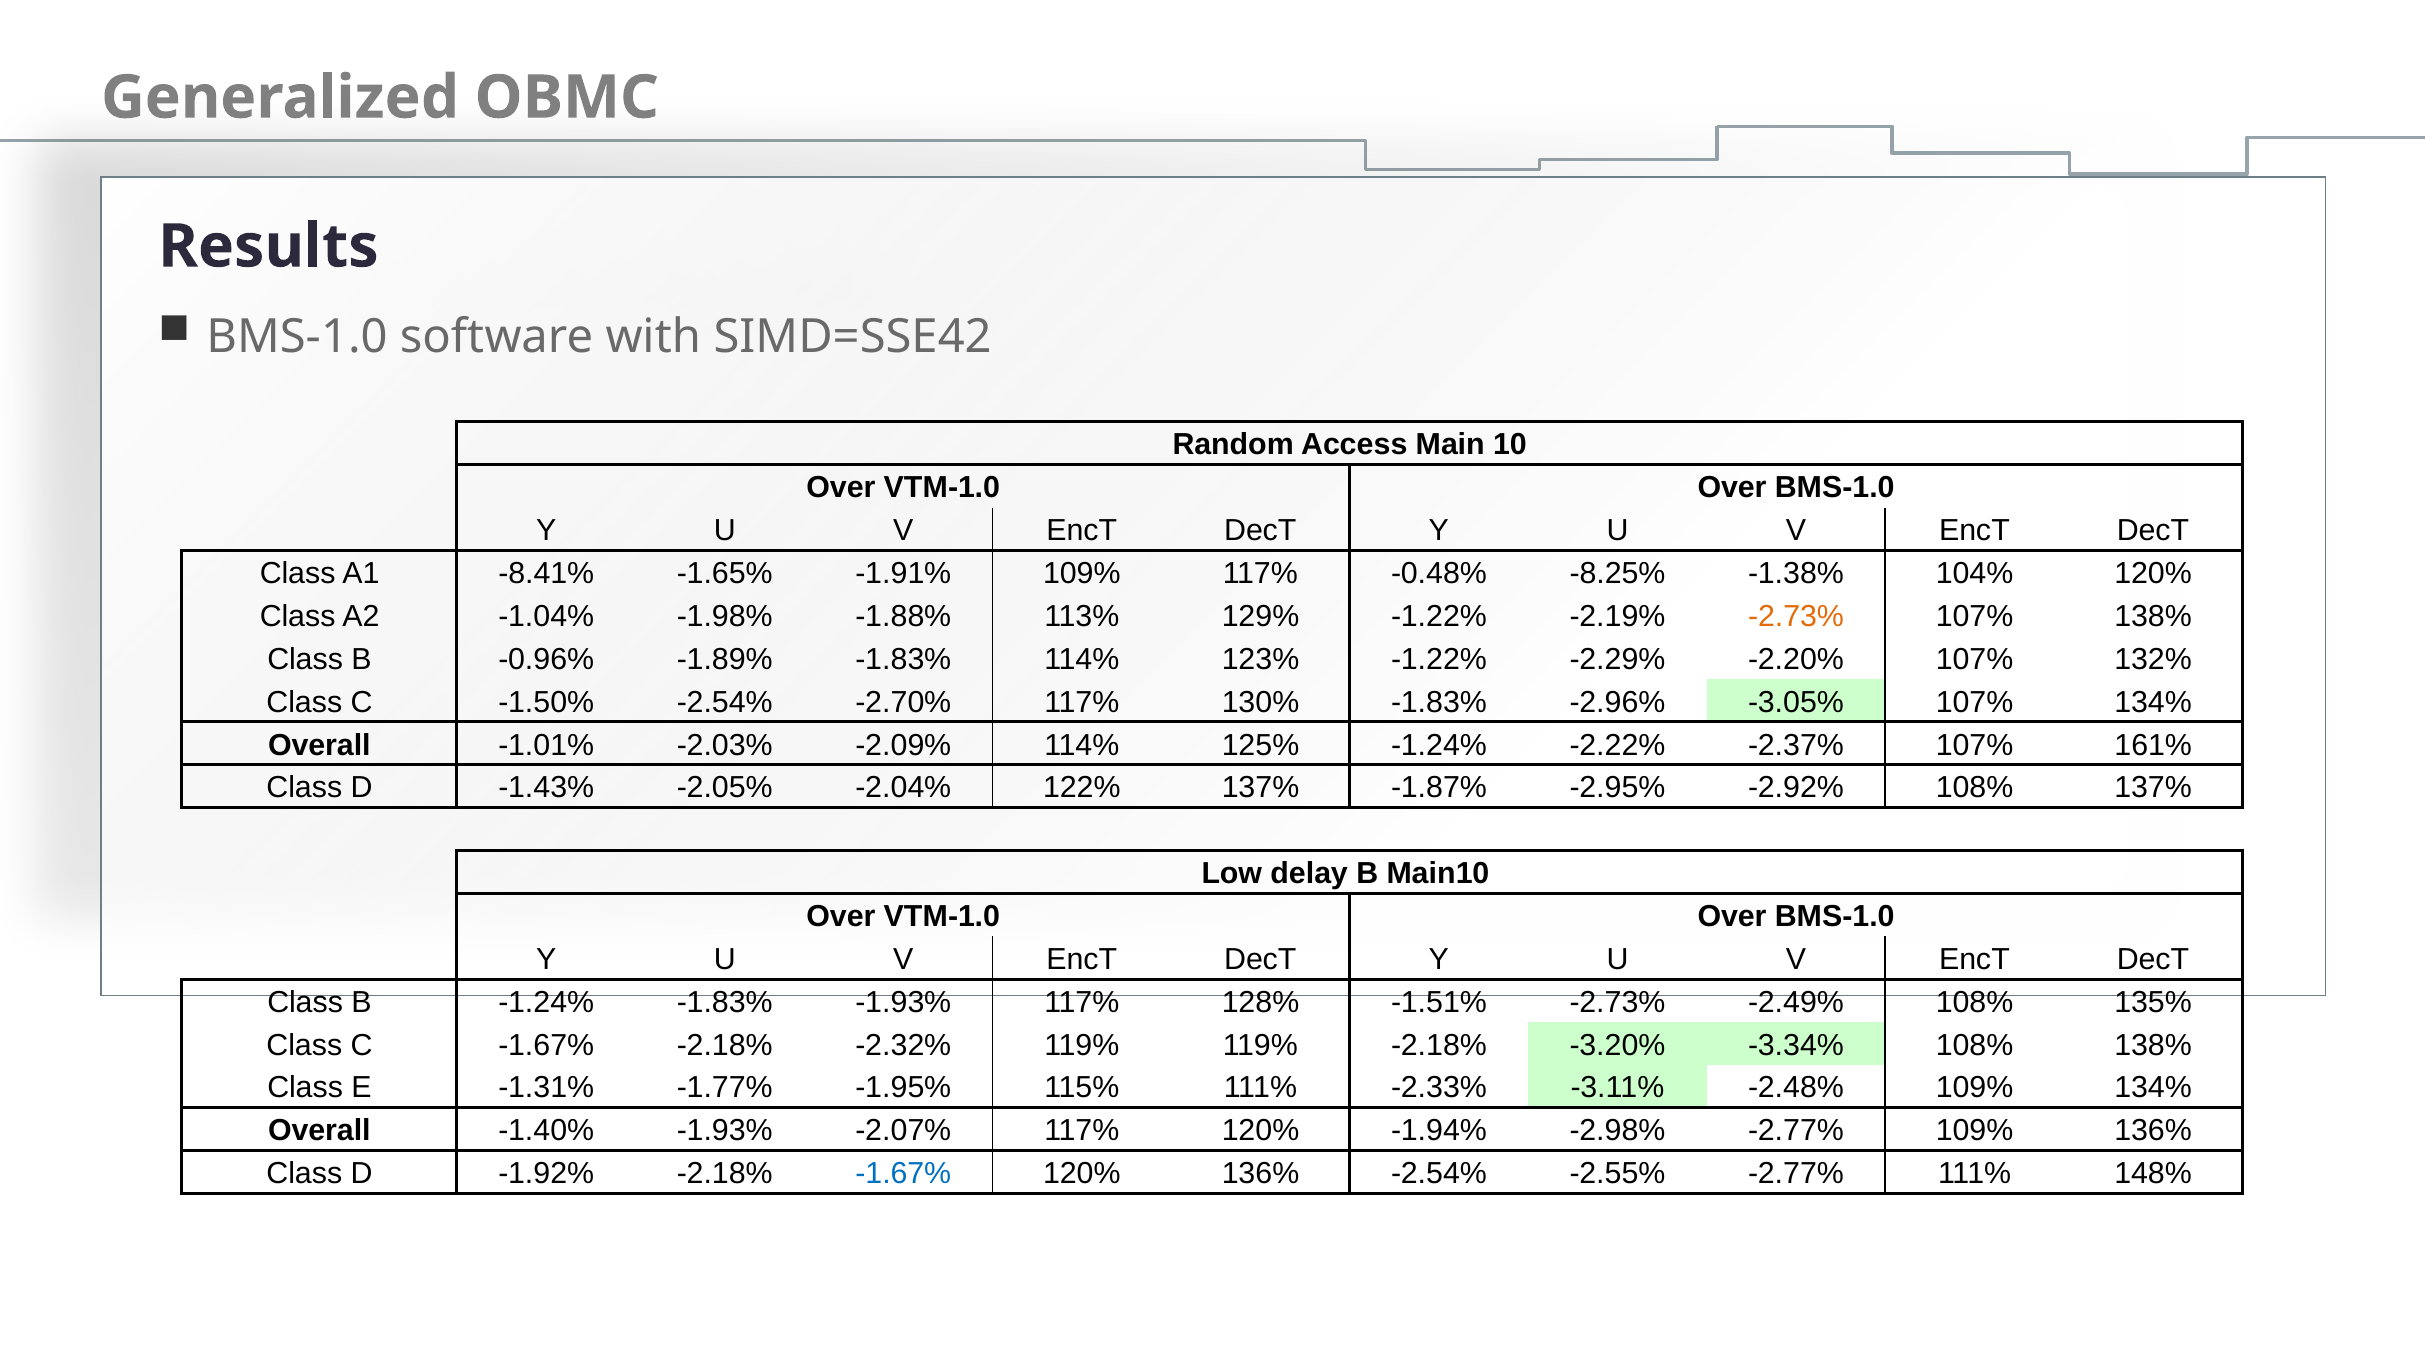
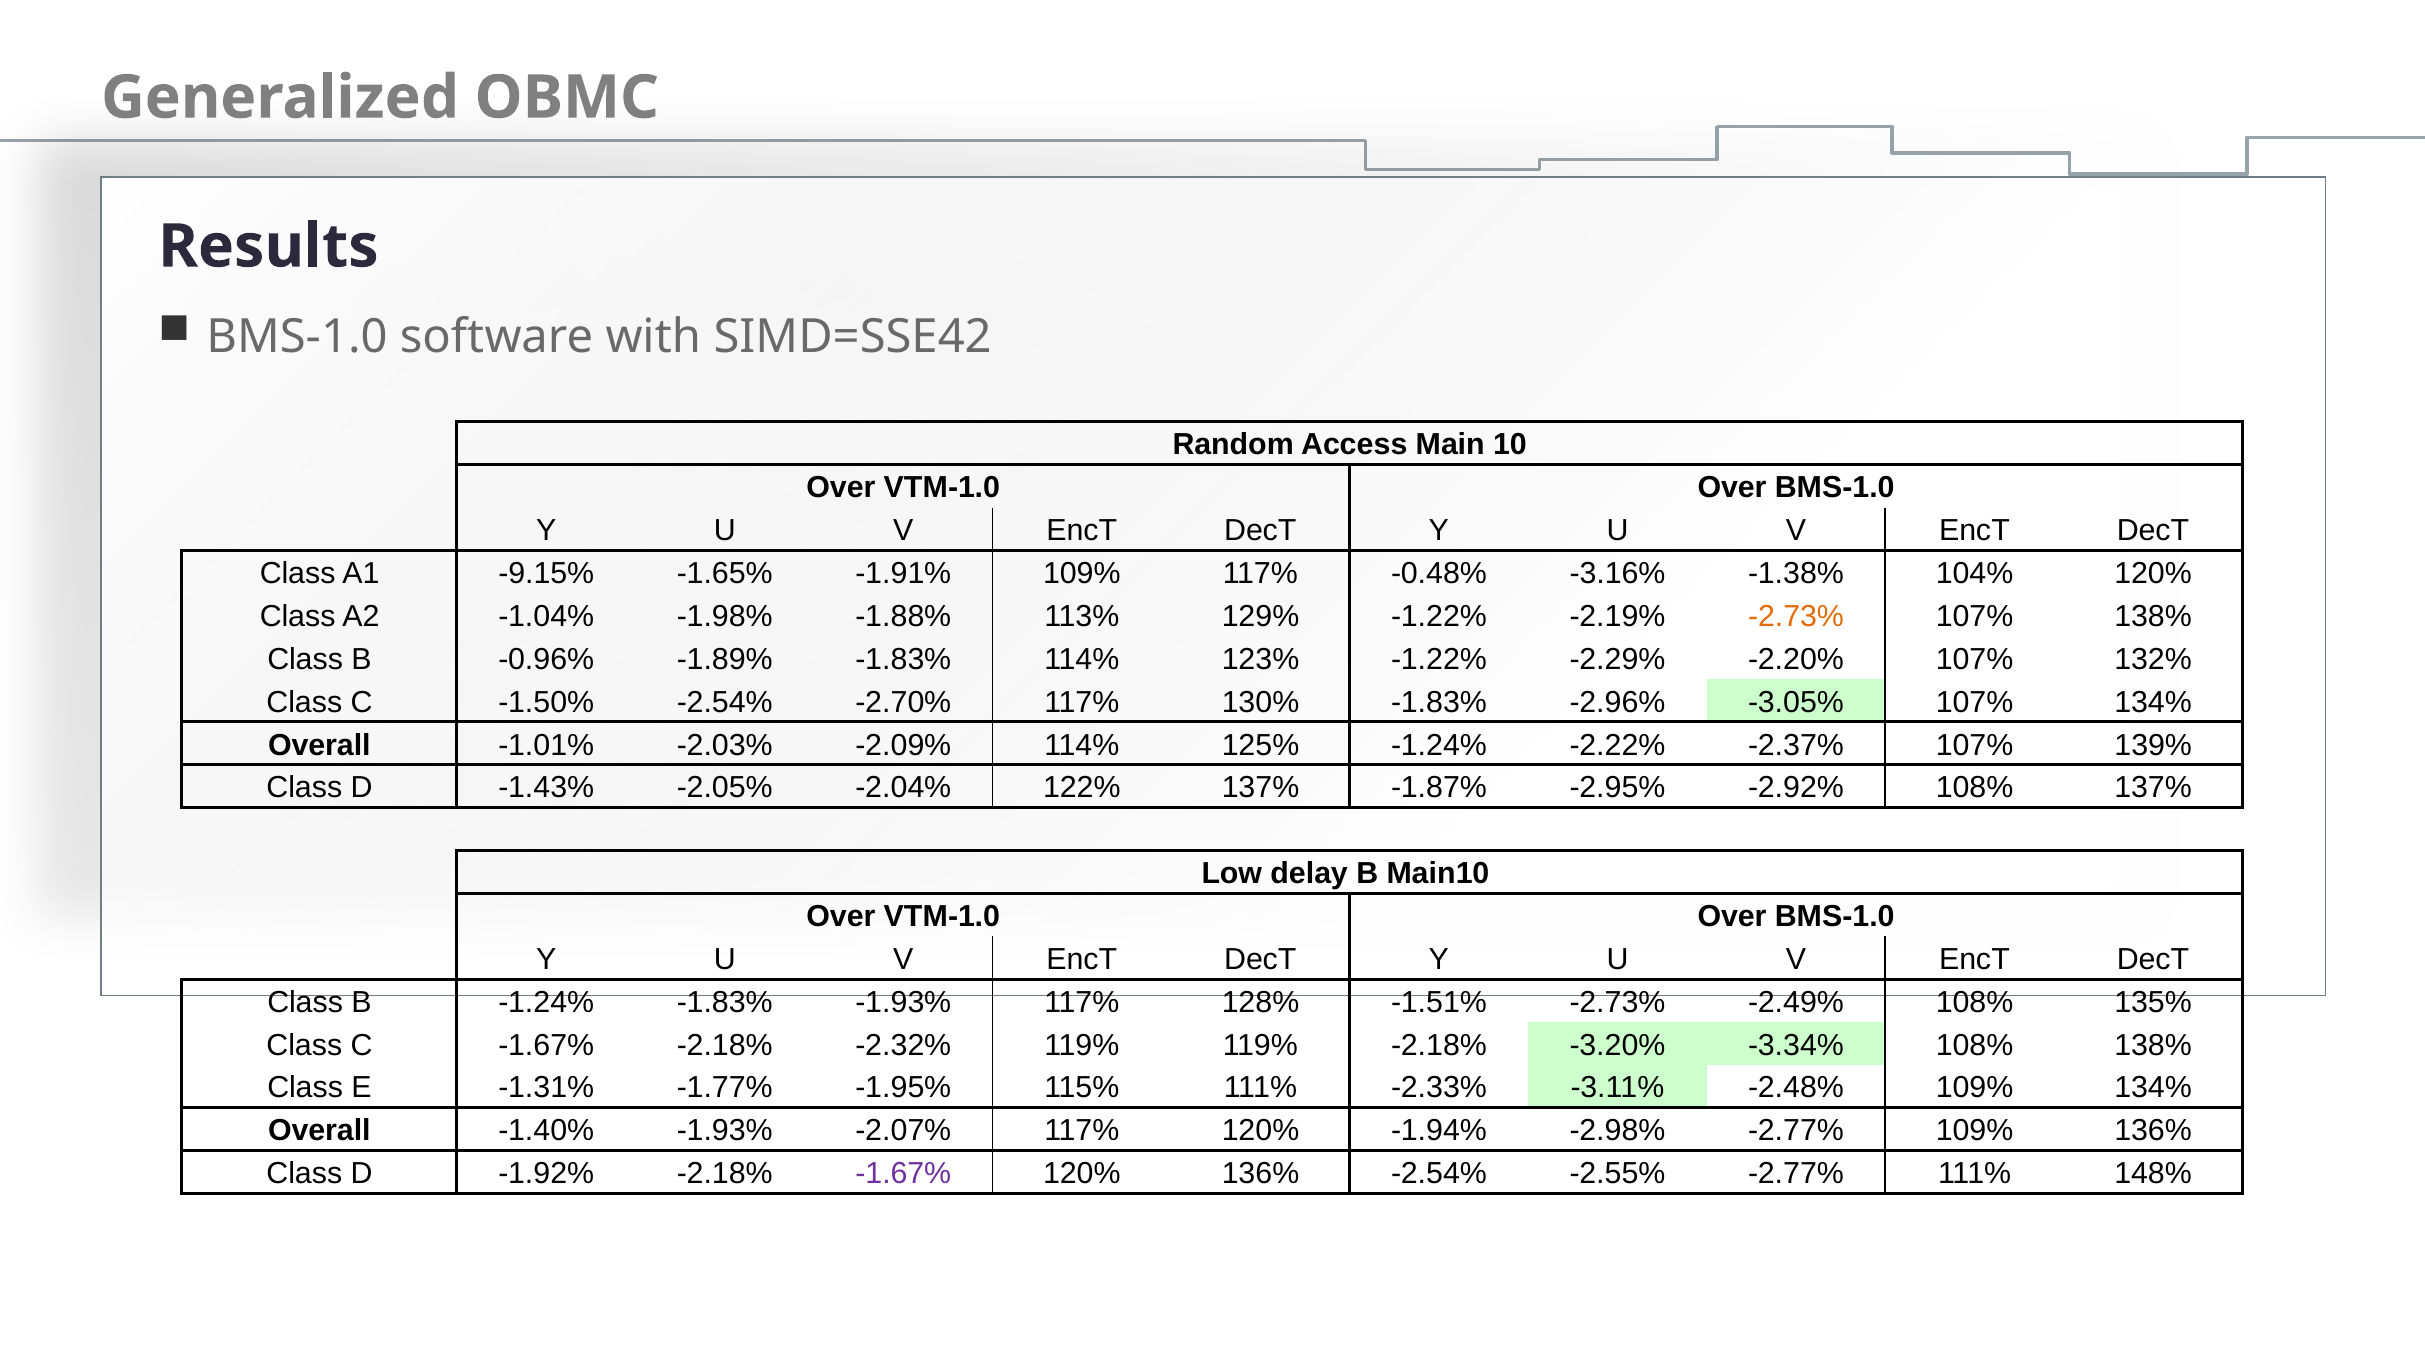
-8.41%: -8.41% -> -9.15% (546, 574)
-8.25%: -8.25% -> -3.16% (1617, 574)
161%: 161% -> 139% (2153, 745)
-1.67% colour: blue -> purple (903, 1174)
